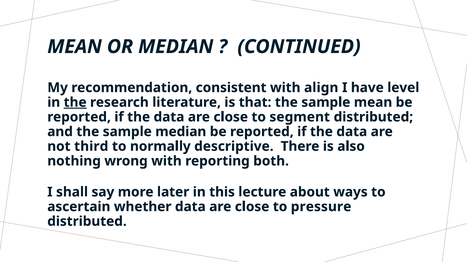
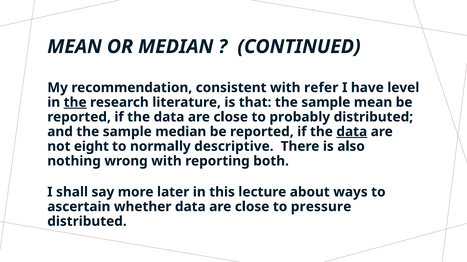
align: align -> refer (321, 88)
segment: segment -> probably (300, 117)
data underline: none -> present (352, 132)
third: third -> eight (91, 147)
